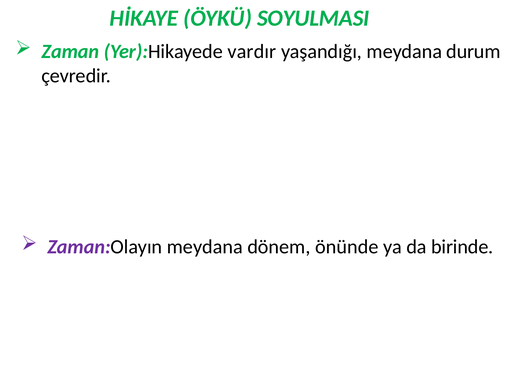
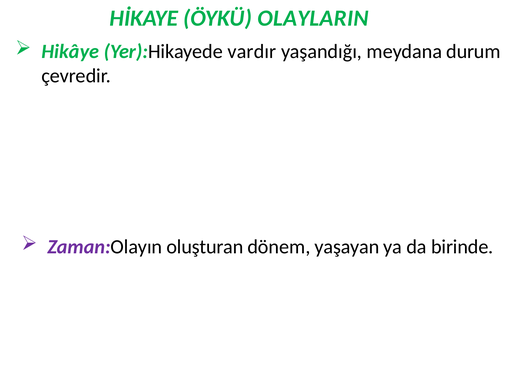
SOYULMASI: SOYULMASI -> OLAYLARIN (313, 18)
Zaman: Zaman -> Hikâye (70, 51)
Zaman:Olayın meydana: meydana -> oluşturan (205, 247)
önünde: önünde -> yaşayan (347, 247)
